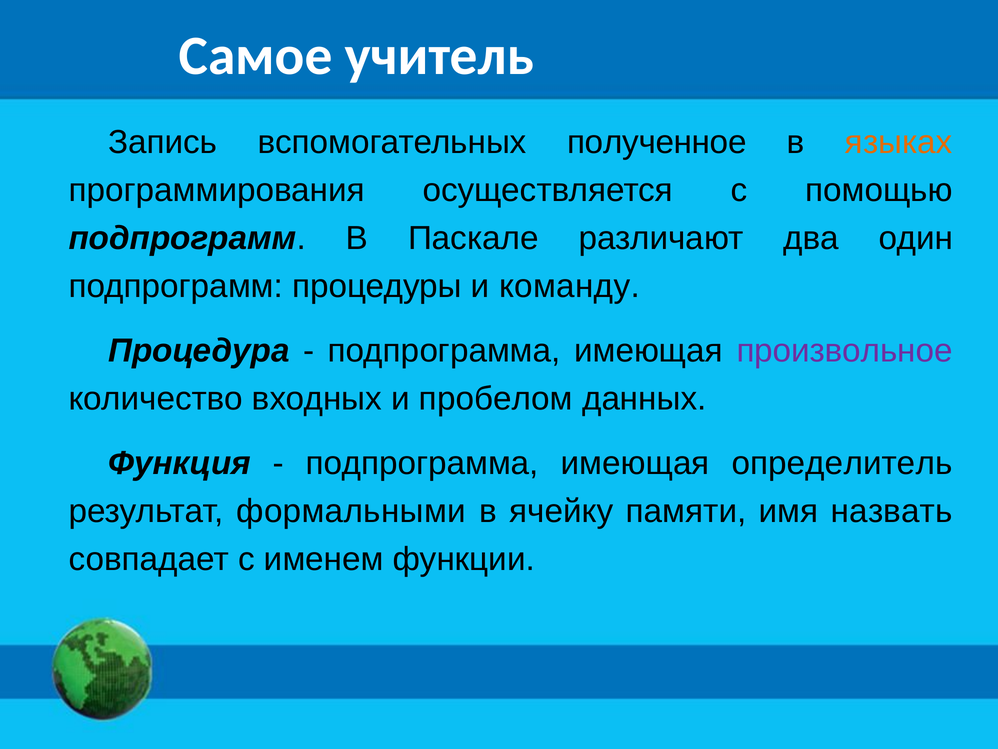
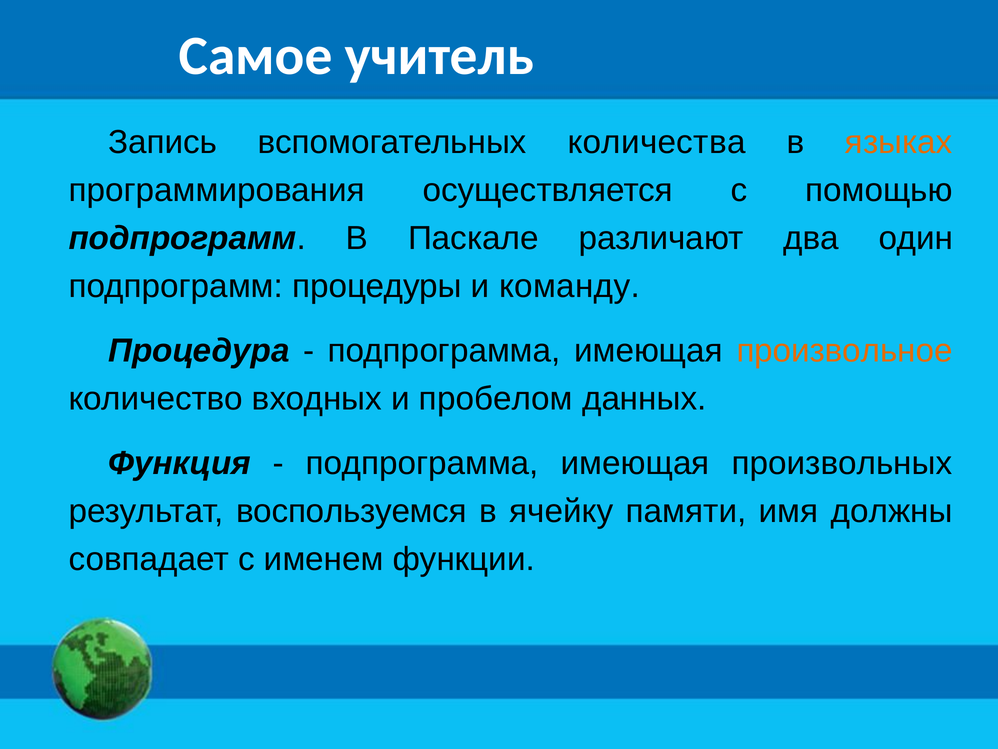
полученное: полученное -> количества (657, 142)
произвольное colour: purple -> orange (845, 350)
определитель: определитель -> произвольных (842, 463)
формальными: формальными -> воспользуемся (351, 511)
назвать: назвать -> должны (892, 511)
